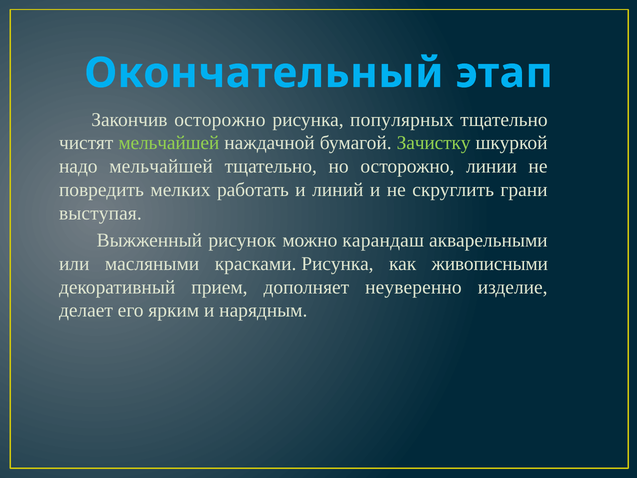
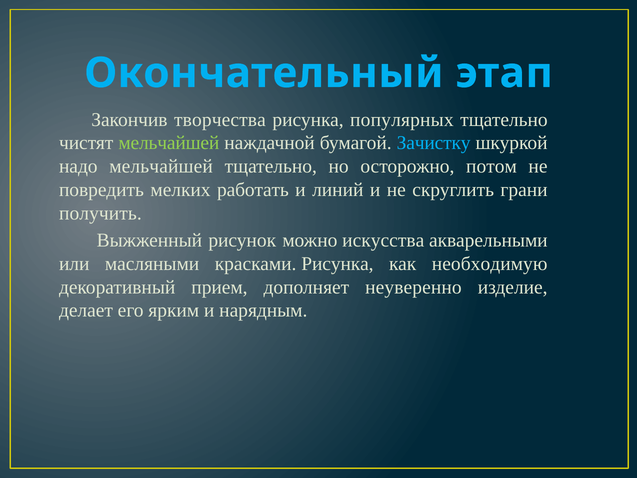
Закончив осторожно: осторожно -> творчества (220, 120)
Зачистку colour: light green -> light blue (434, 143)
линии: линии -> потом (491, 166)
выступая: выступая -> получить (100, 213)
карандаш: карандаш -> искусства (383, 240)
живописными: живописными -> необходимую (490, 264)
